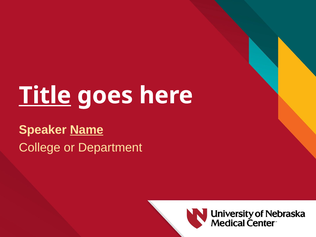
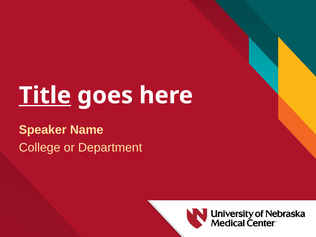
Name underline: present -> none (87, 130)
